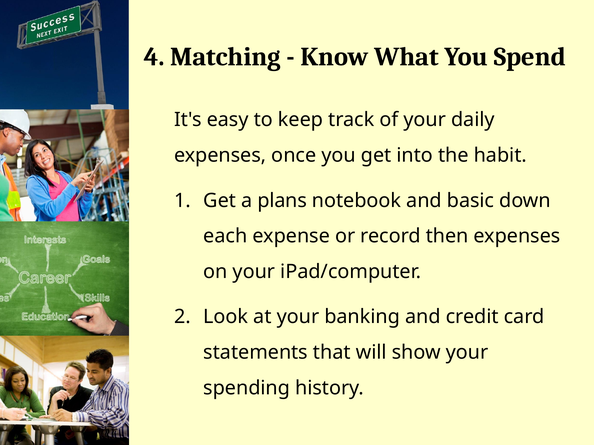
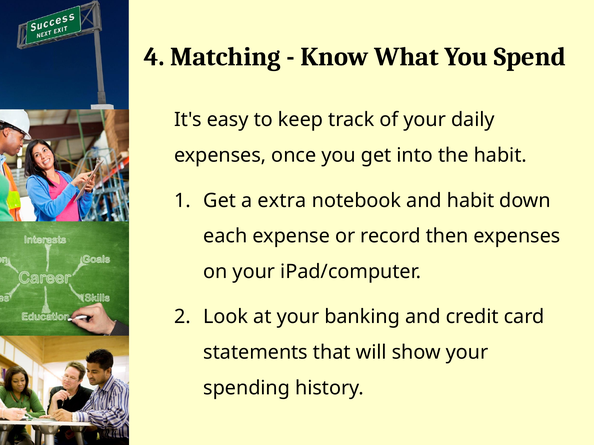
plans: plans -> extra (282, 201)
and basic: basic -> habit (471, 201)
